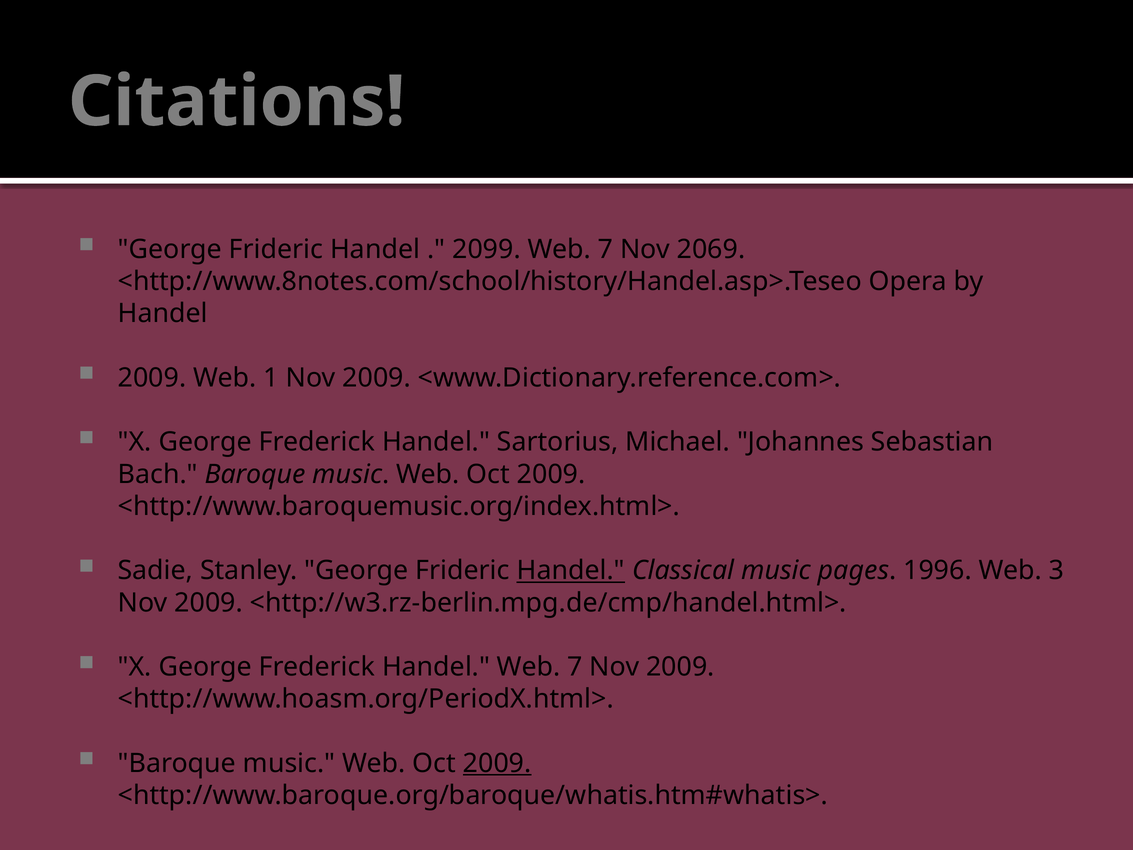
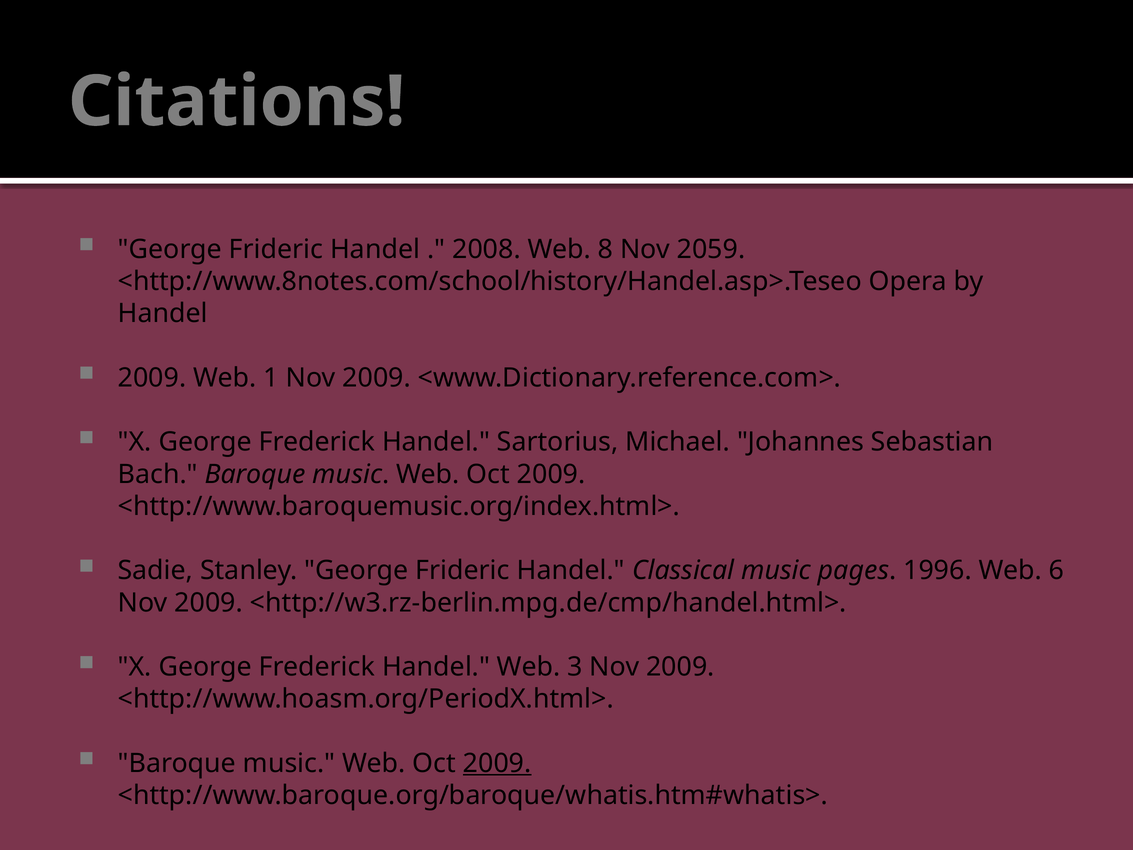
2099: 2099 -> 2008 (486, 249)
7: 7 -> 8 (605, 249)
2069: 2069 -> 2059 (711, 249)
Handel underline: present -> none (571, 570)
3: 3 -> 6 (1057, 570)
Handel Web 7: 7 -> 3 (575, 667)
